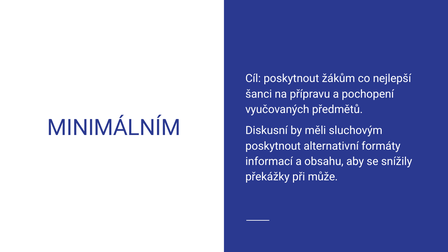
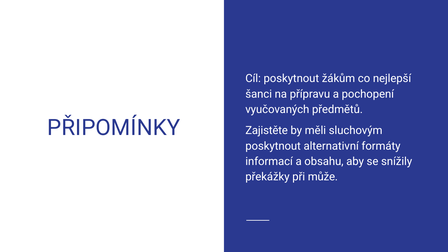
MINIMÁLNÍM: MINIMÁLNÍM -> PŘIPOMÍNKY (114, 128)
Diskusní: Diskusní -> Zajistěte (267, 131)
